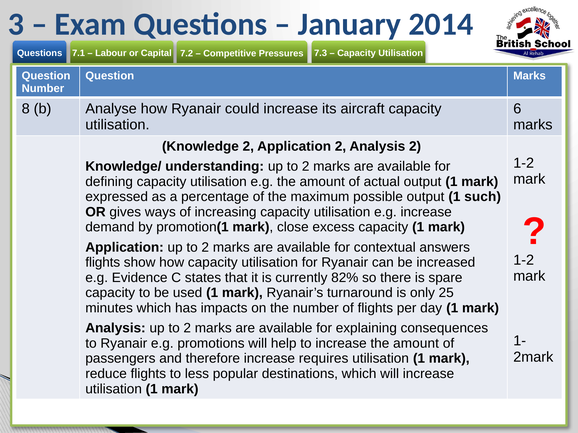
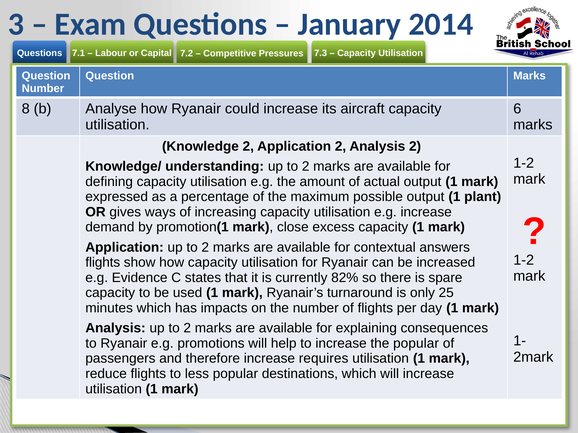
such: such -> plant (483, 197)
increase the amount: amount -> popular (416, 344)
